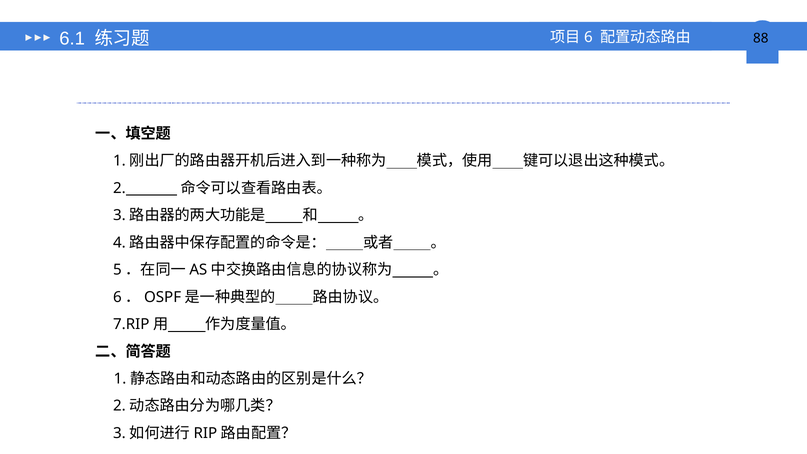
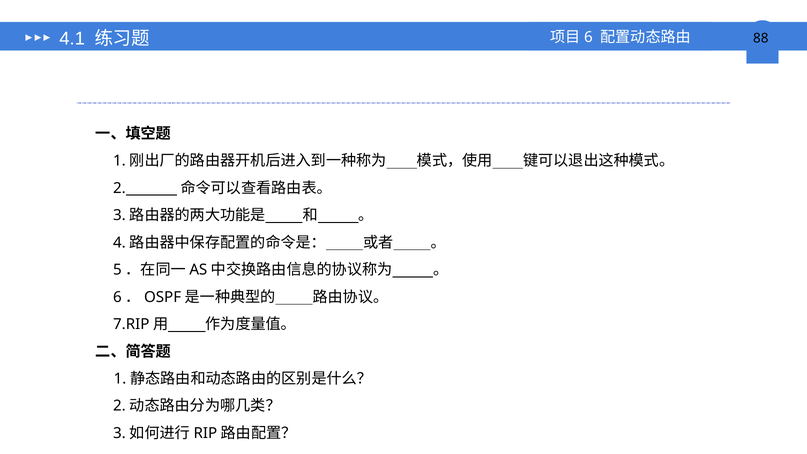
6.1: 6.1 -> 4.1 (72, 39)
